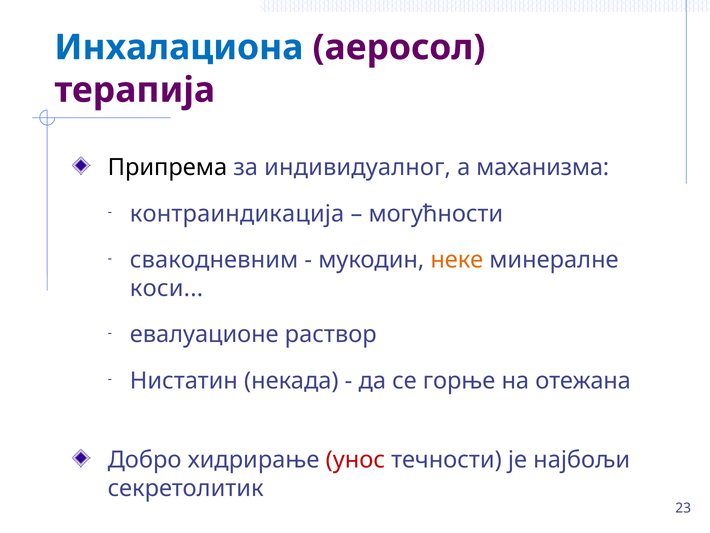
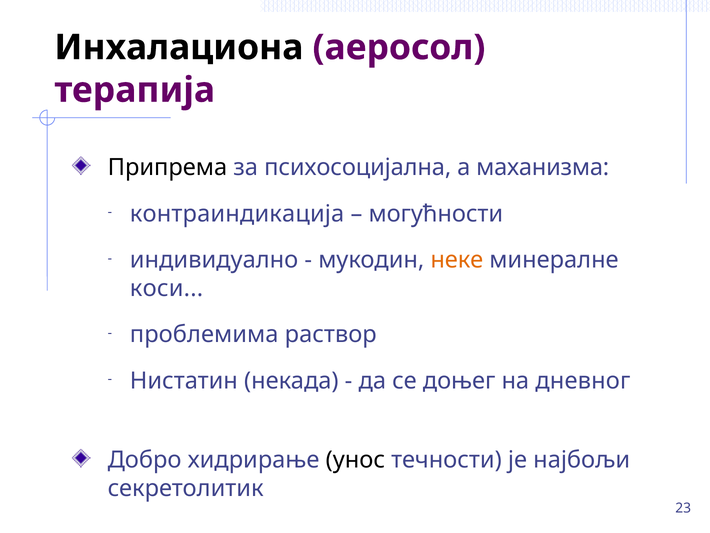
Инхалациона colour: blue -> black (179, 47)
индивидуалног: индивидуалног -> психосоцијална (358, 167)
свакодневним: свакодневним -> индивидуално (214, 260)
евалуационе: евалуационе -> проблемима (204, 334)
горње: горње -> доњег (459, 380)
отежана: отежана -> дневног (583, 380)
унос colour: red -> black (355, 460)
